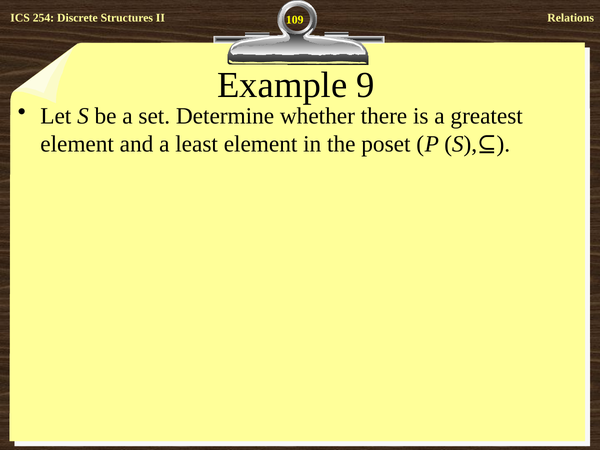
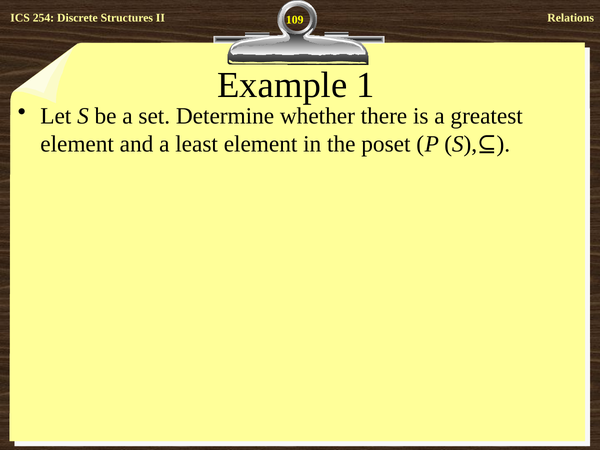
9: 9 -> 1 (366, 85)
